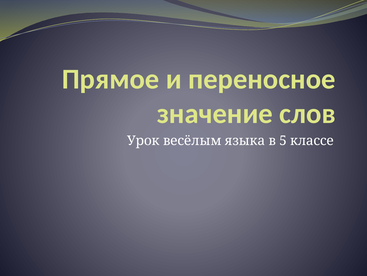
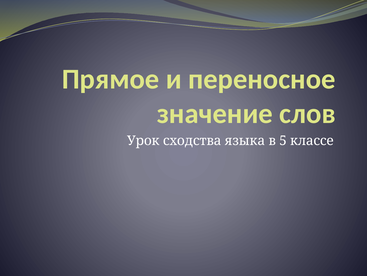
весёлым: весёлым -> сходства (192, 140)
